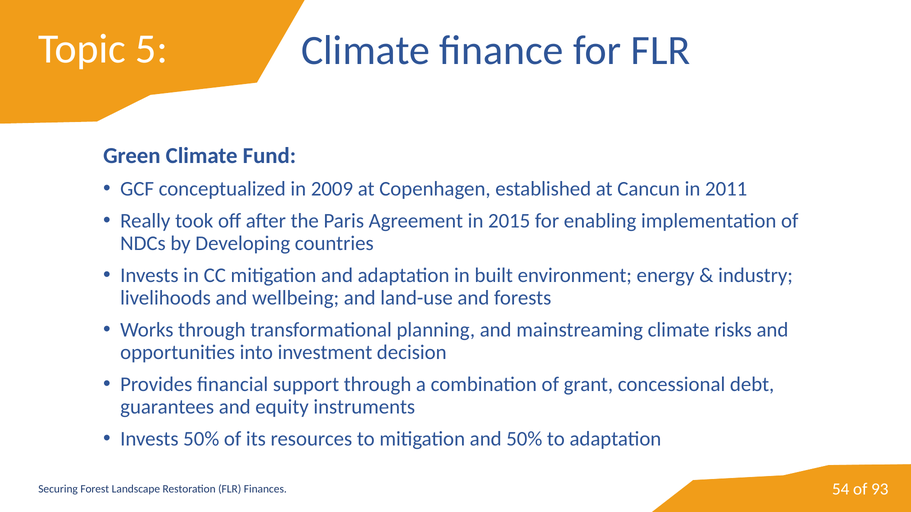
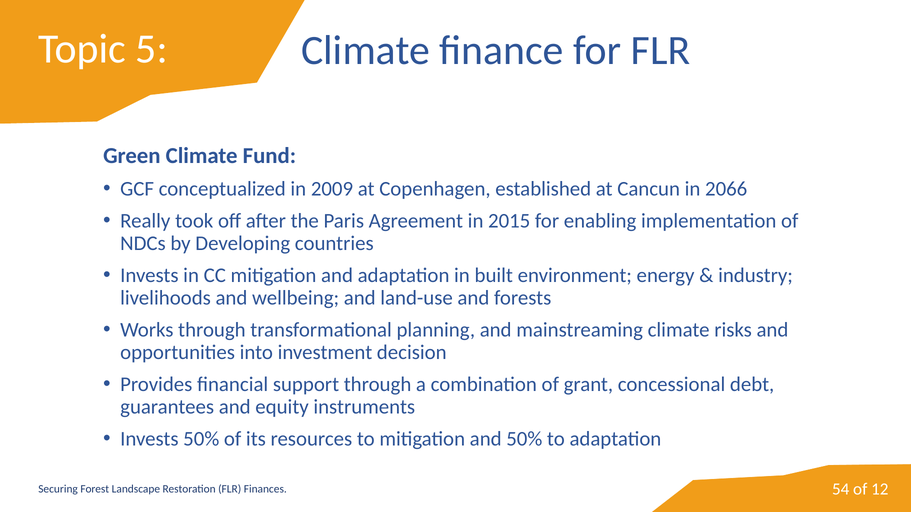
2011: 2011 -> 2066 (726, 189)
93: 93 -> 12 (880, 490)
